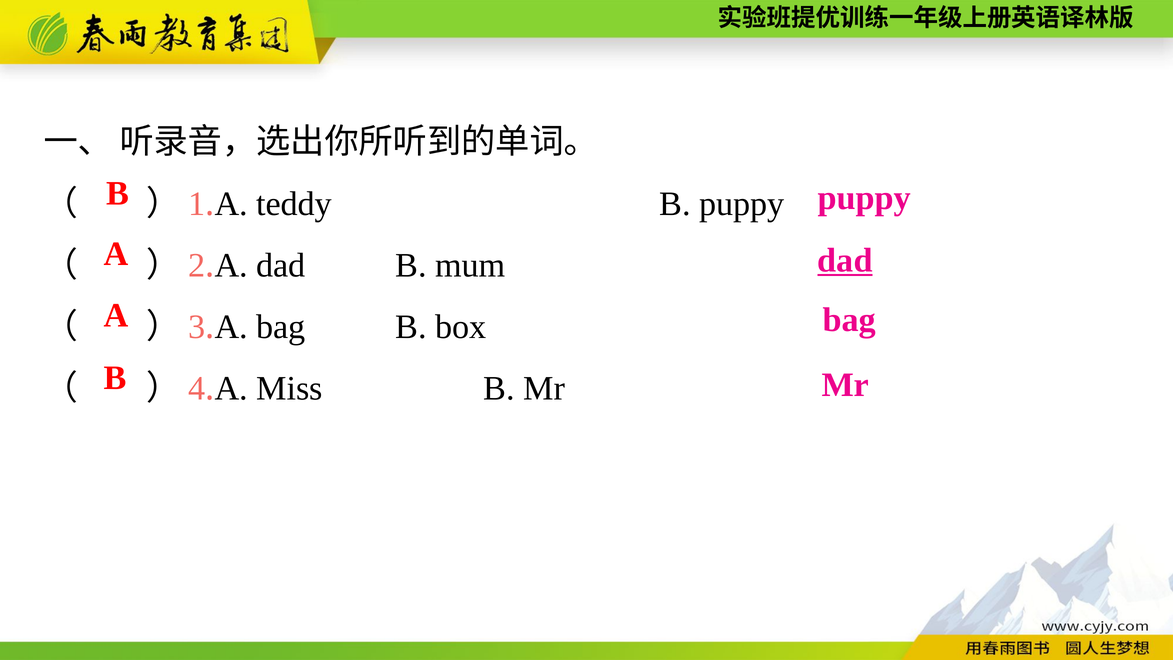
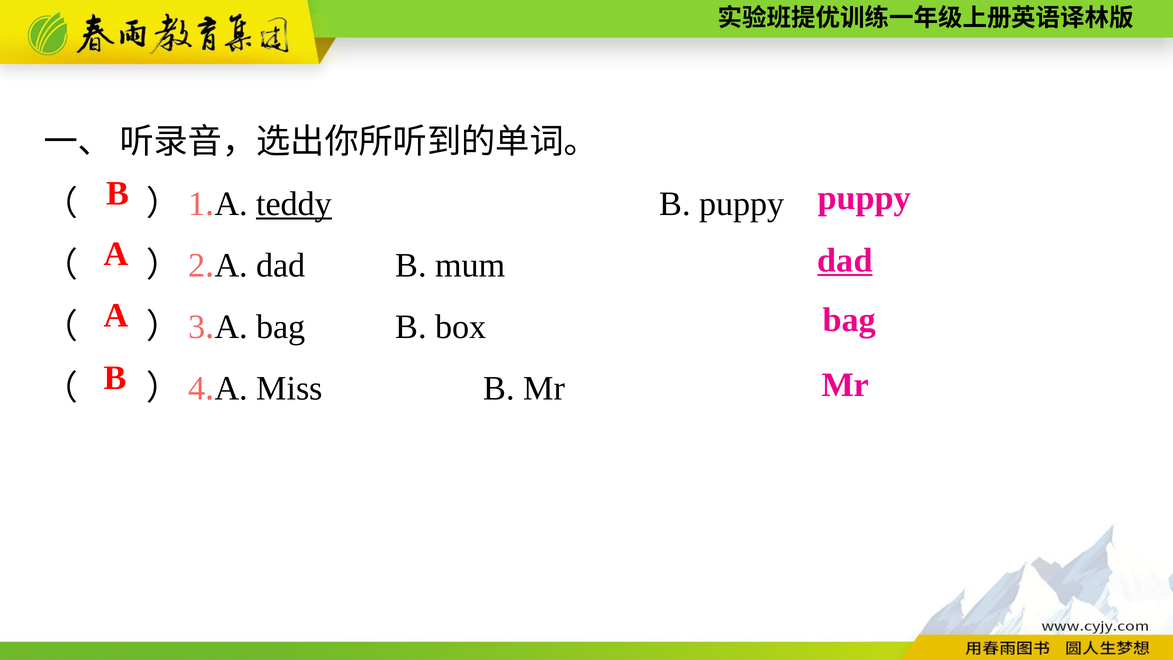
teddy underline: none -> present (294, 204)
